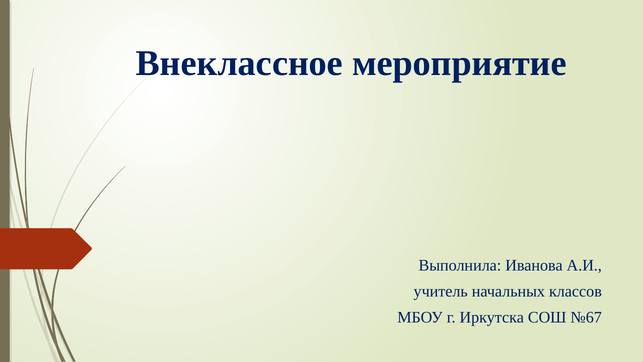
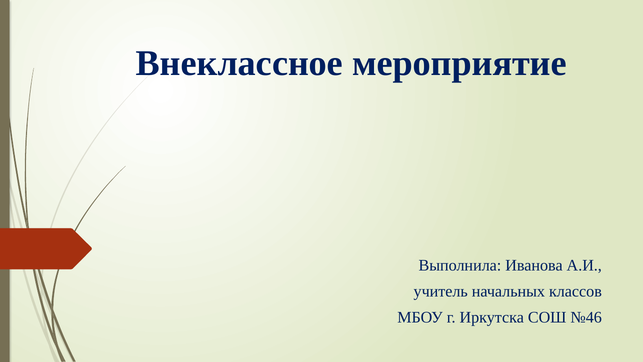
№67: №67 -> №46 (586, 317)
